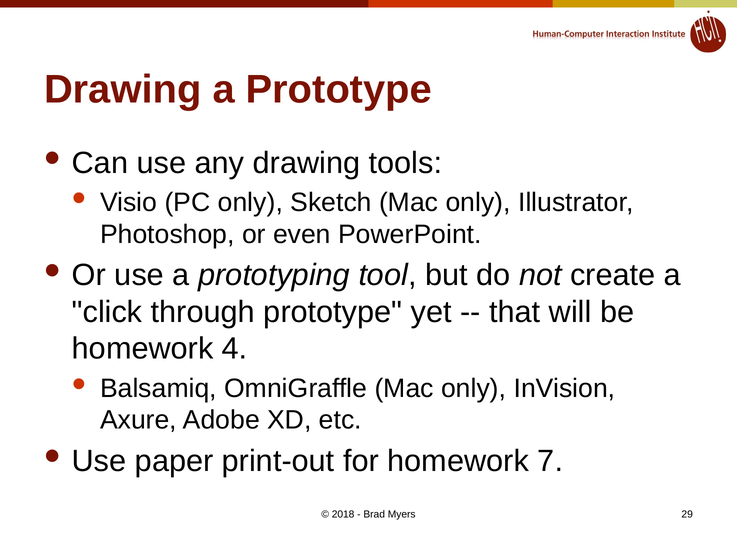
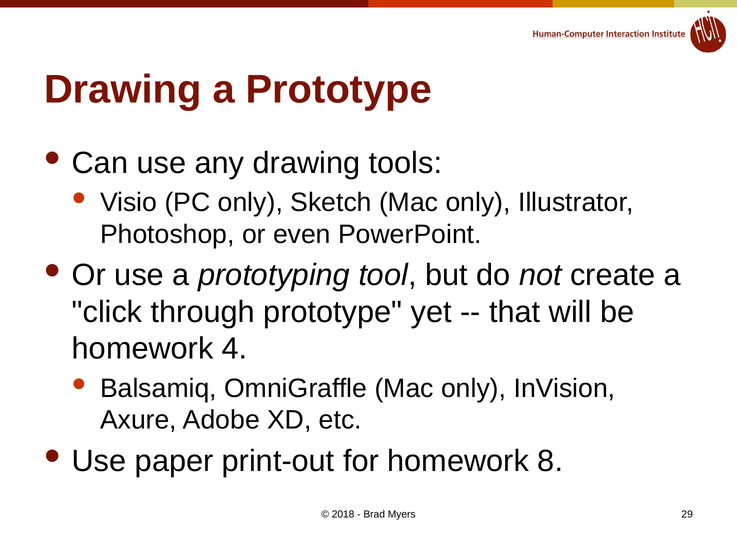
7: 7 -> 8 (550, 461)
